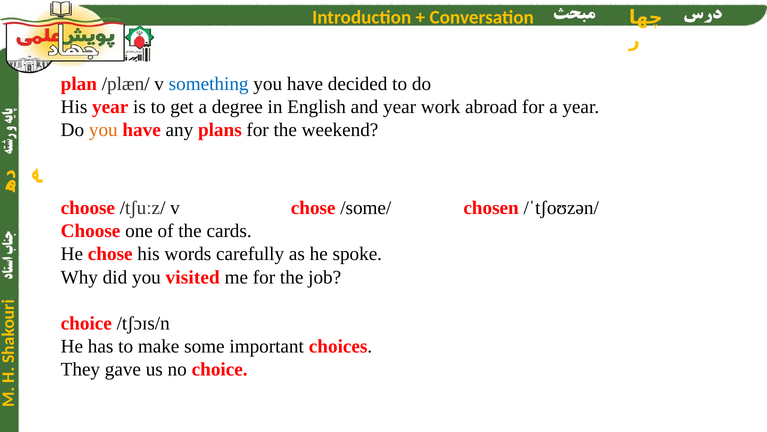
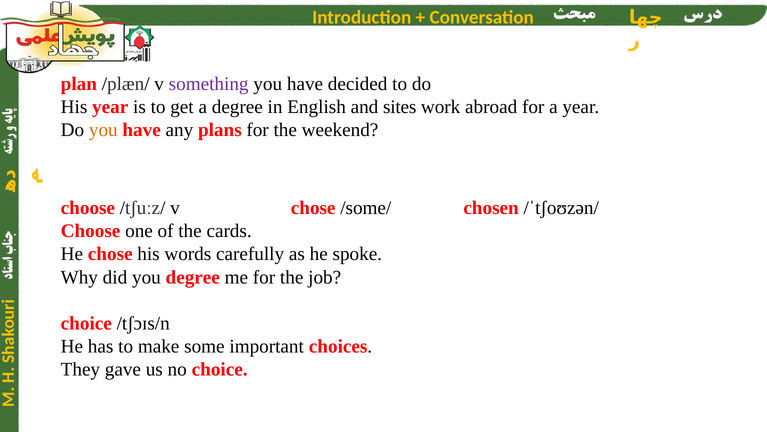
something colour: blue -> purple (209, 84)
and year: year -> sites (400, 107)
you visited: visited -> degree (193, 277)
